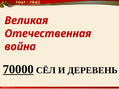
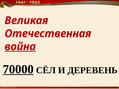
война underline: none -> present (20, 47)
